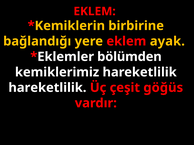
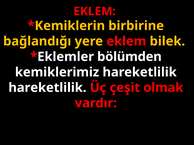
ayak: ayak -> bilek (167, 41)
göğüs: göğüs -> olmak (163, 88)
